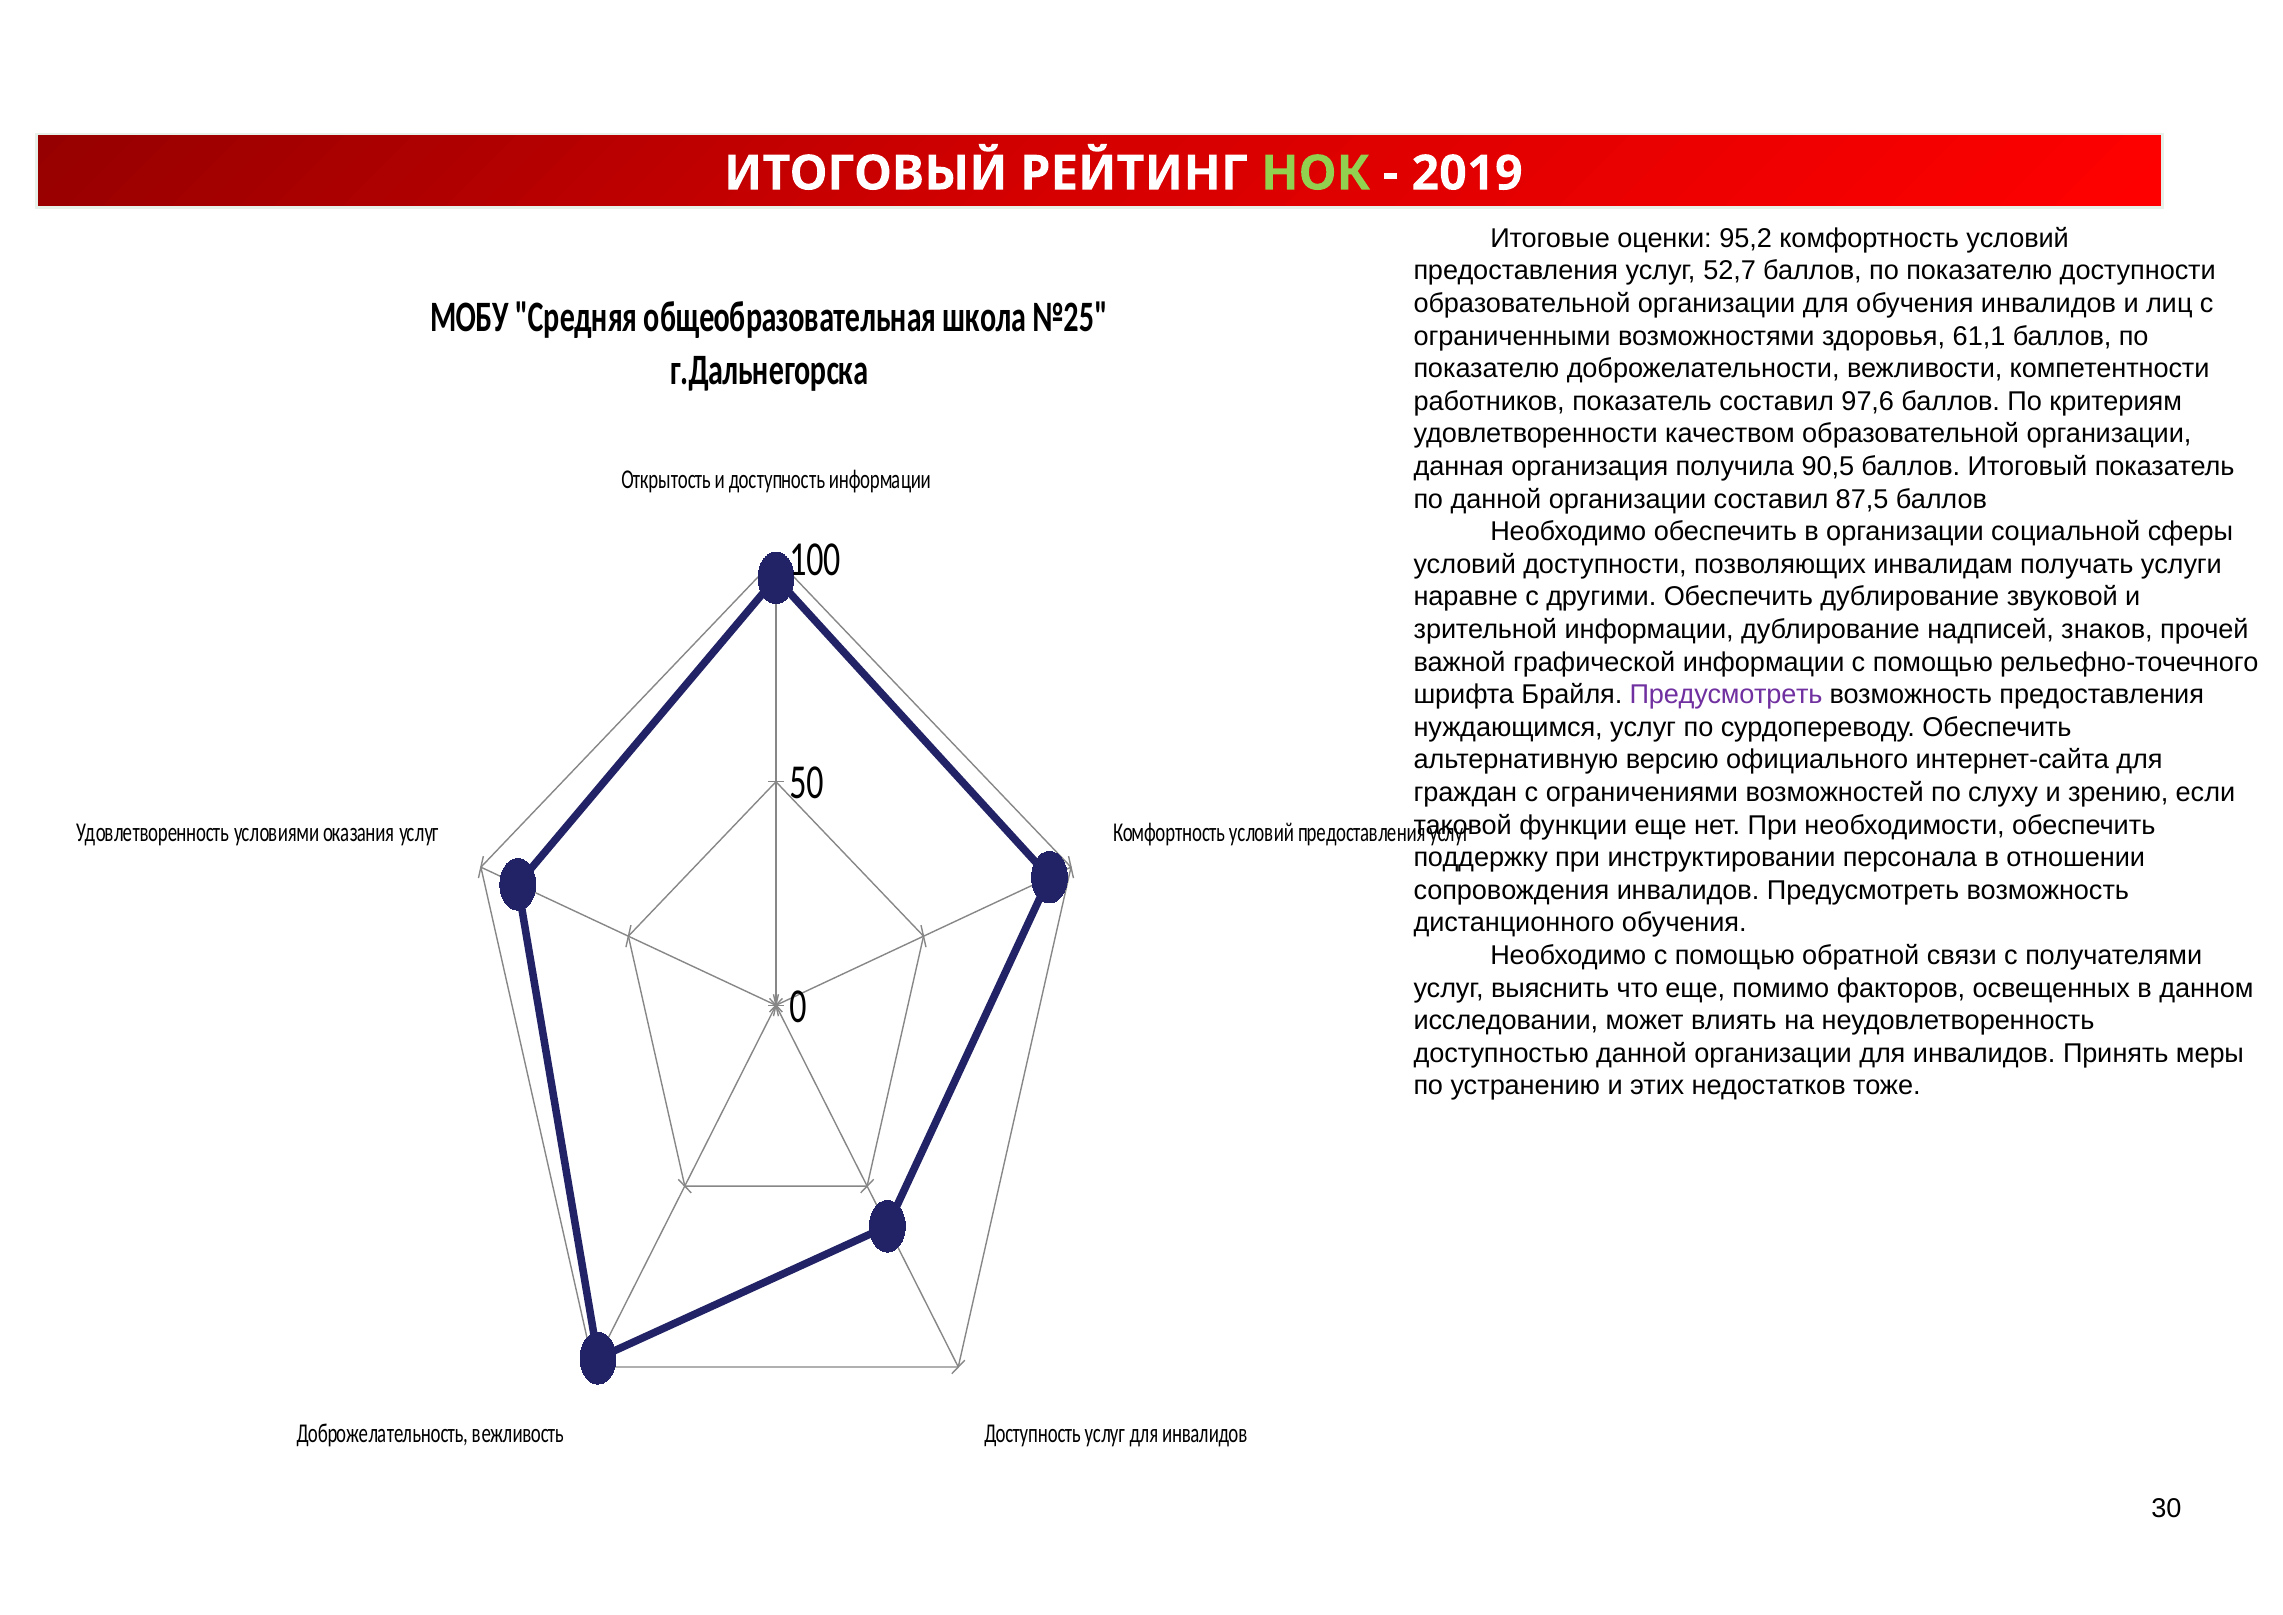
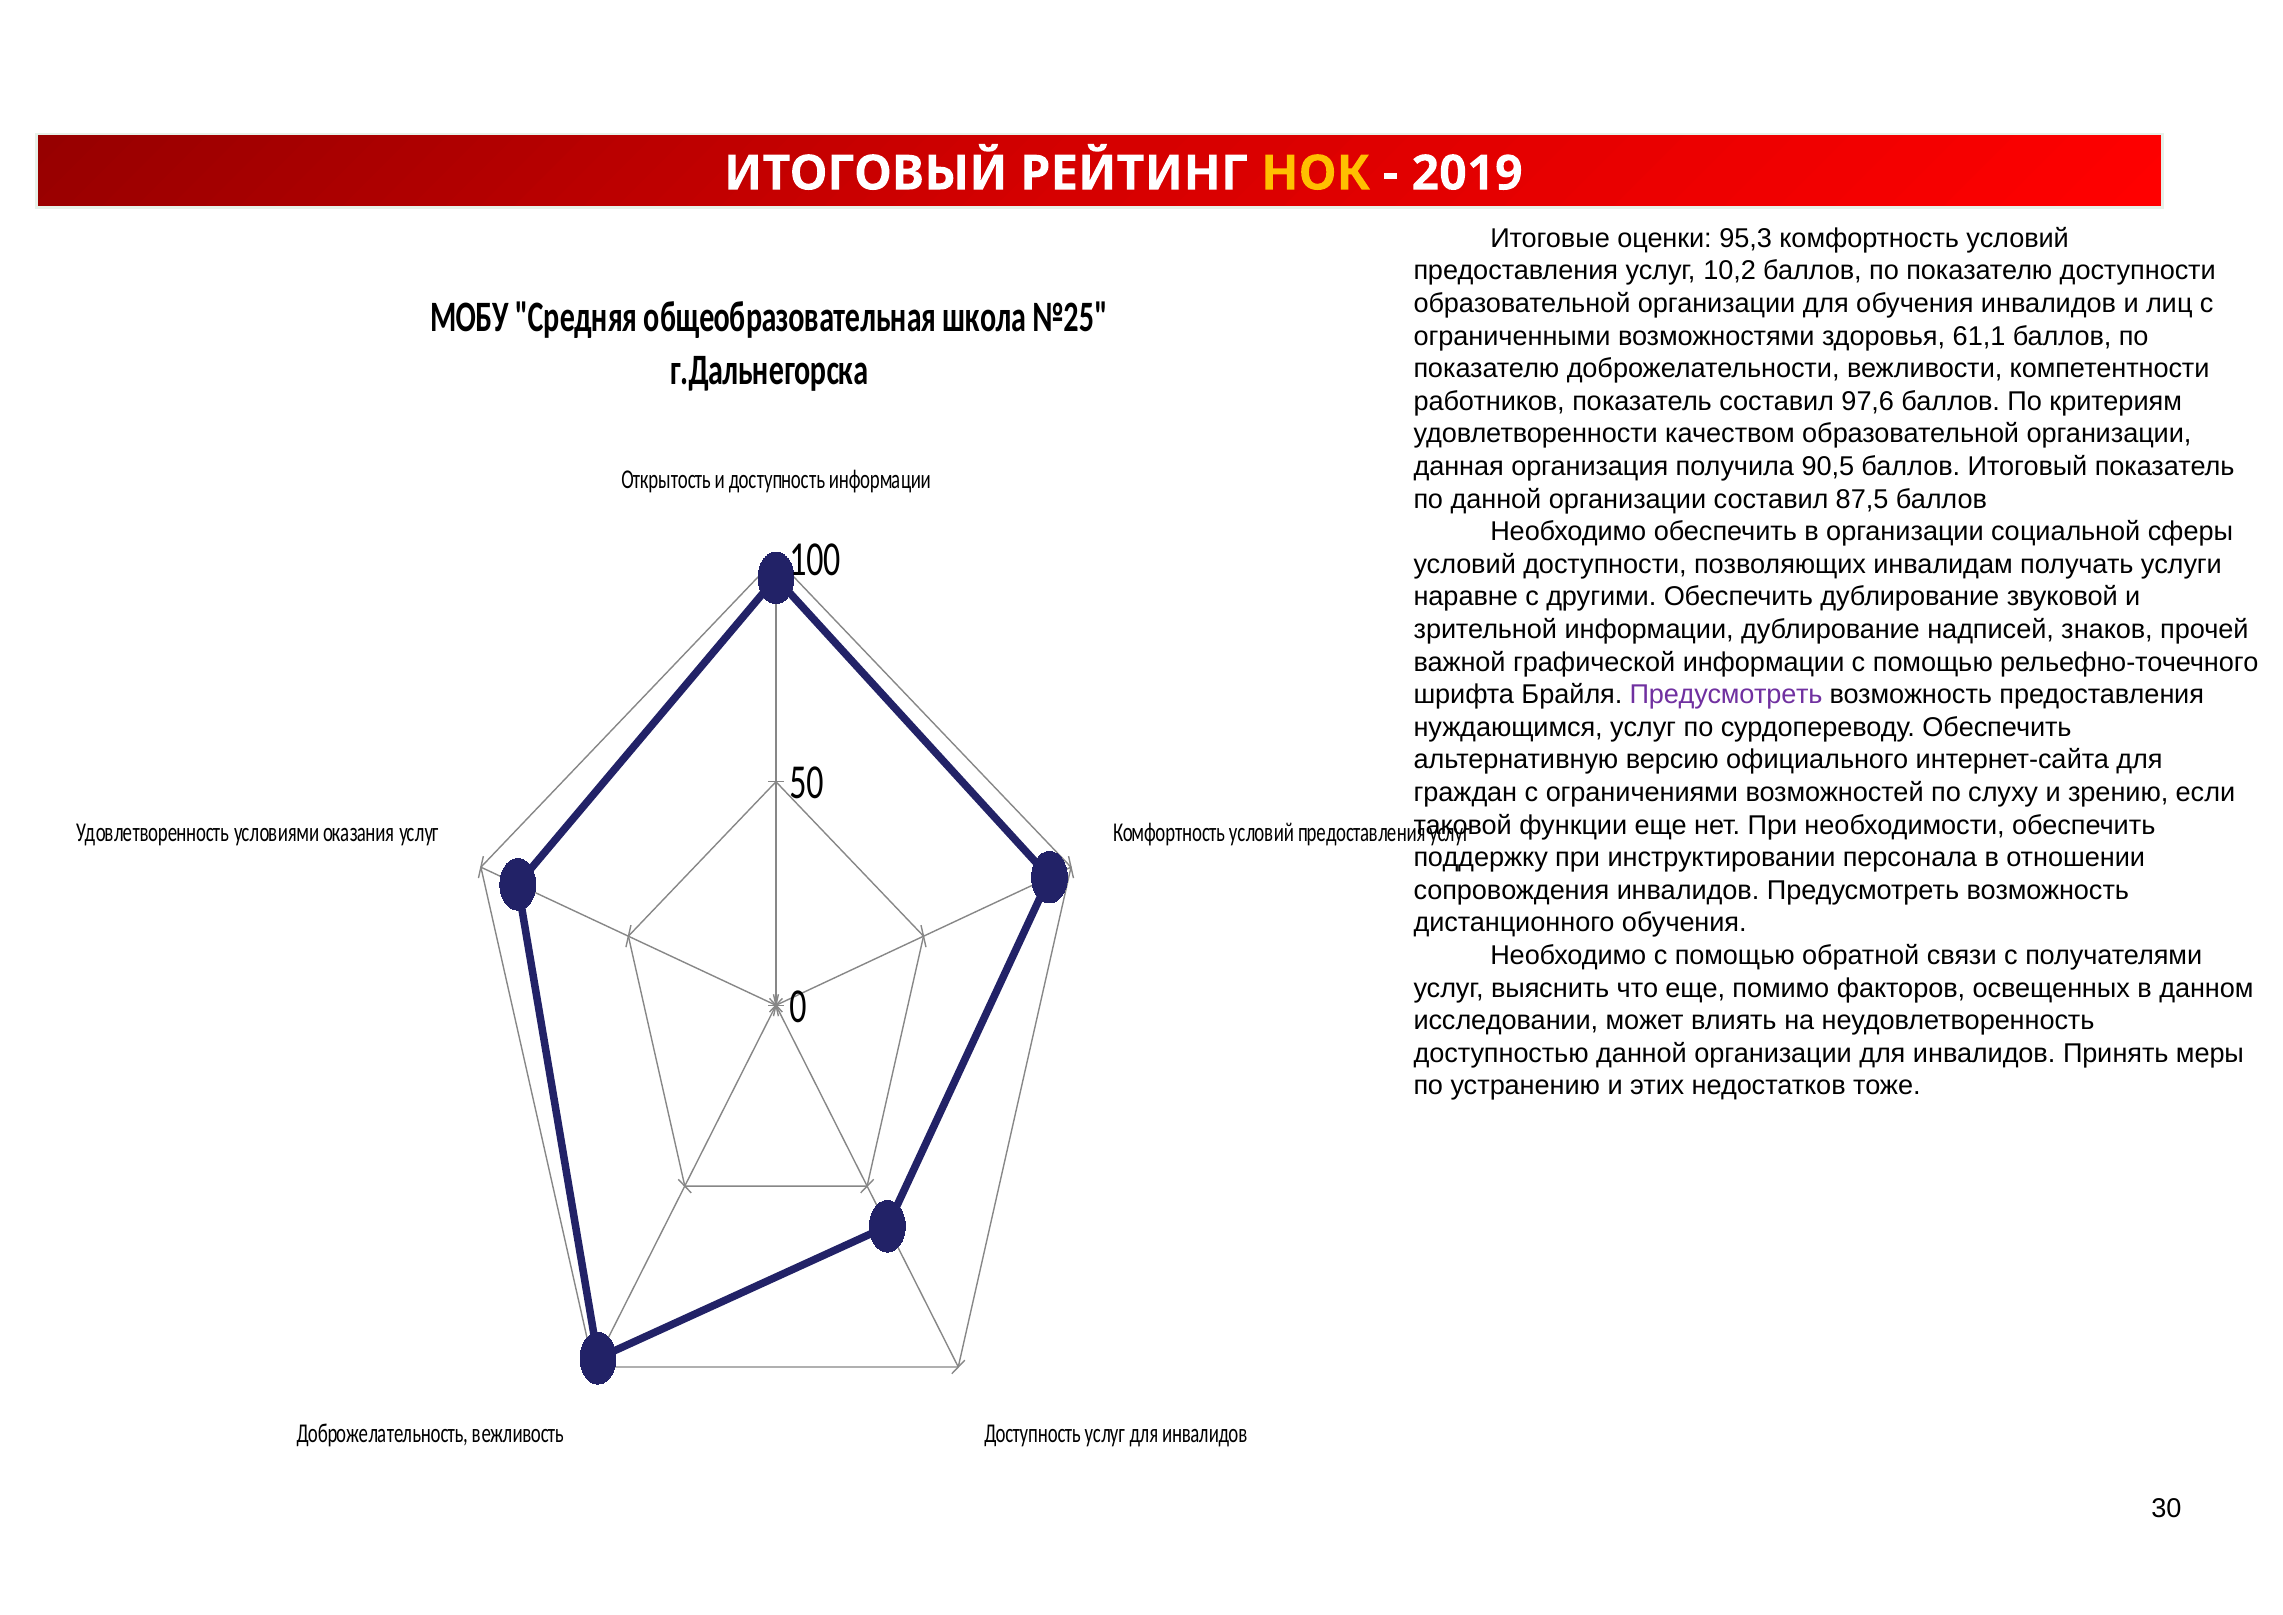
НОК colour: light green -> yellow (1316, 173)
95,2: 95,2 -> 95,3 (1746, 238)
52,7: 52,7 -> 10,2 (1730, 271)
